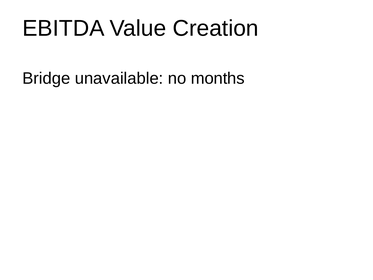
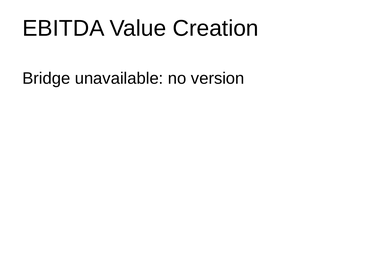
months: months -> version (218, 78)
